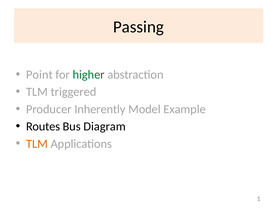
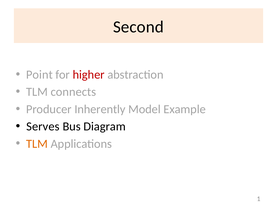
Passing: Passing -> Second (138, 27)
higher colour: green -> red (89, 75)
triggered: triggered -> connects (73, 92)
Routes: Routes -> Serves (43, 126)
